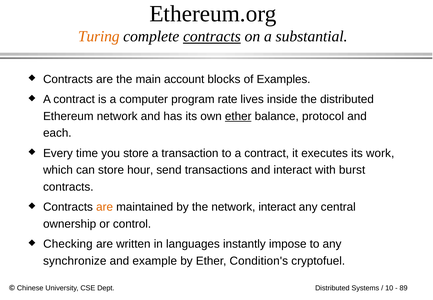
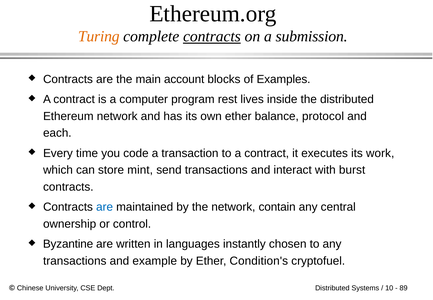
substantial: substantial -> submission (312, 36)
rate: rate -> rest (228, 99)
ether underline: present -> none (238, 116)
you store: store -> code (136, 153)
hour: hour -> mint (140, 170)
are colour: orange -> blue (105, 207)
network interact: interact -> contain (277, 207)
Checking: Checking -> Byzantine (68, 244)
impose: impose -> chosen (288, 244)
synchronize: synchronize -> transactions (75, 261)
